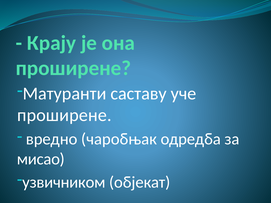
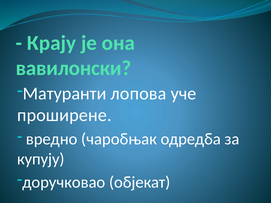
проширене: проширене -> вавилонски (73, 68)
саставу: саставу -> лопова (138, 94)
мисао: мисао -> купују (41, 159)
узвичником: узвичником -> доручковао (64, 182)
